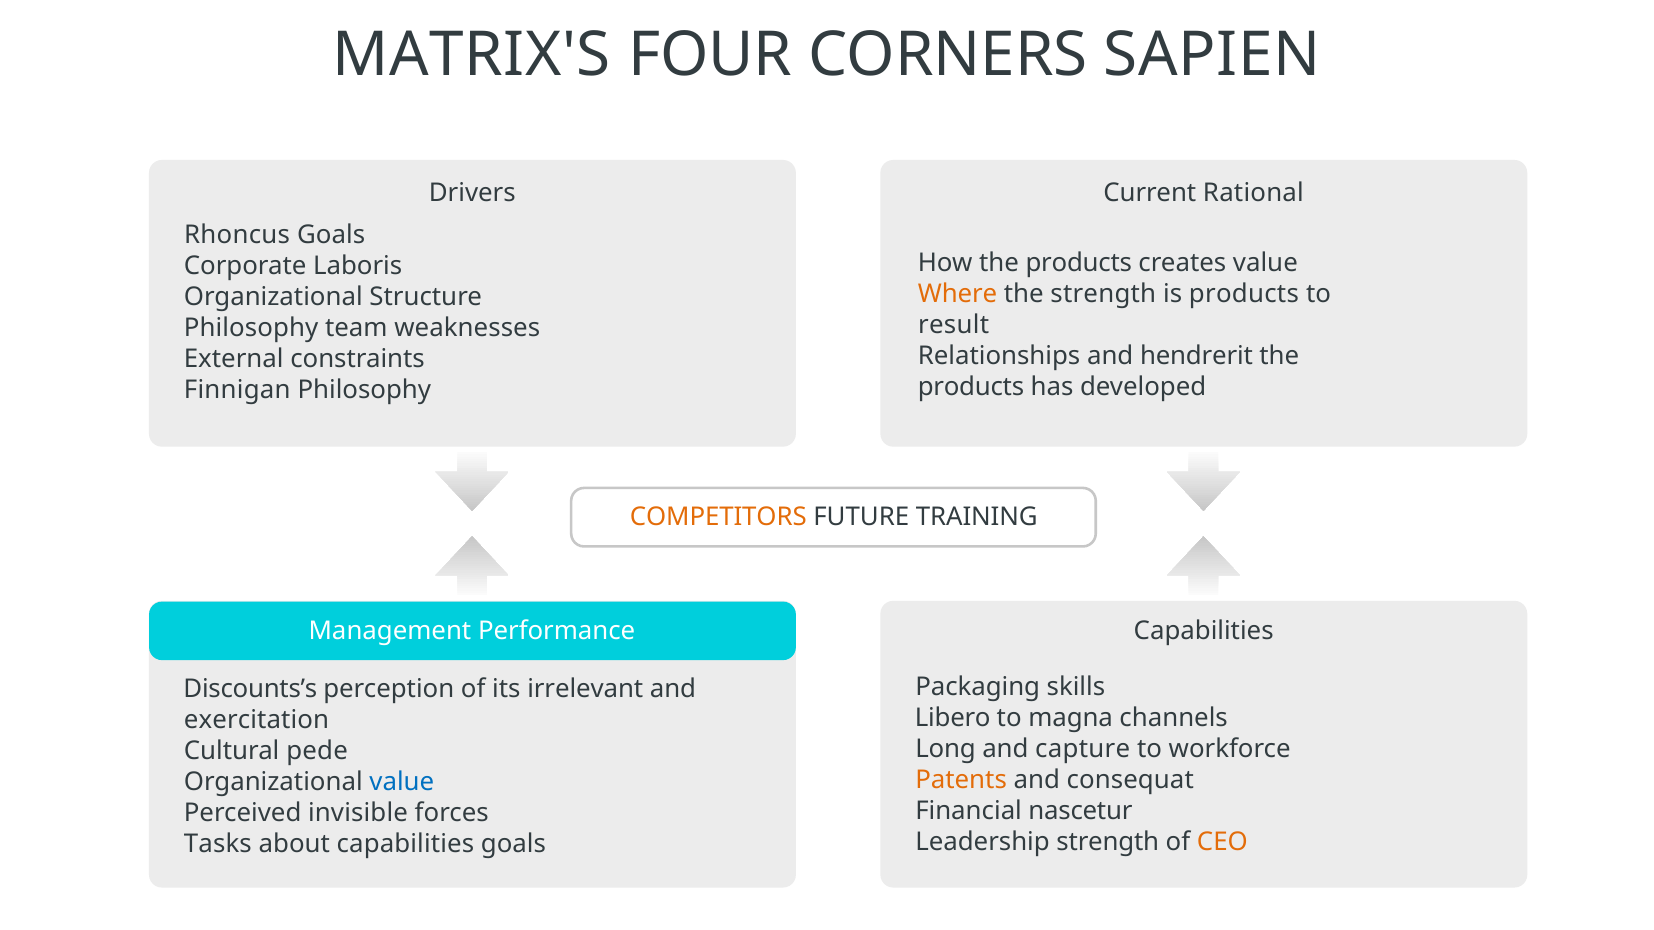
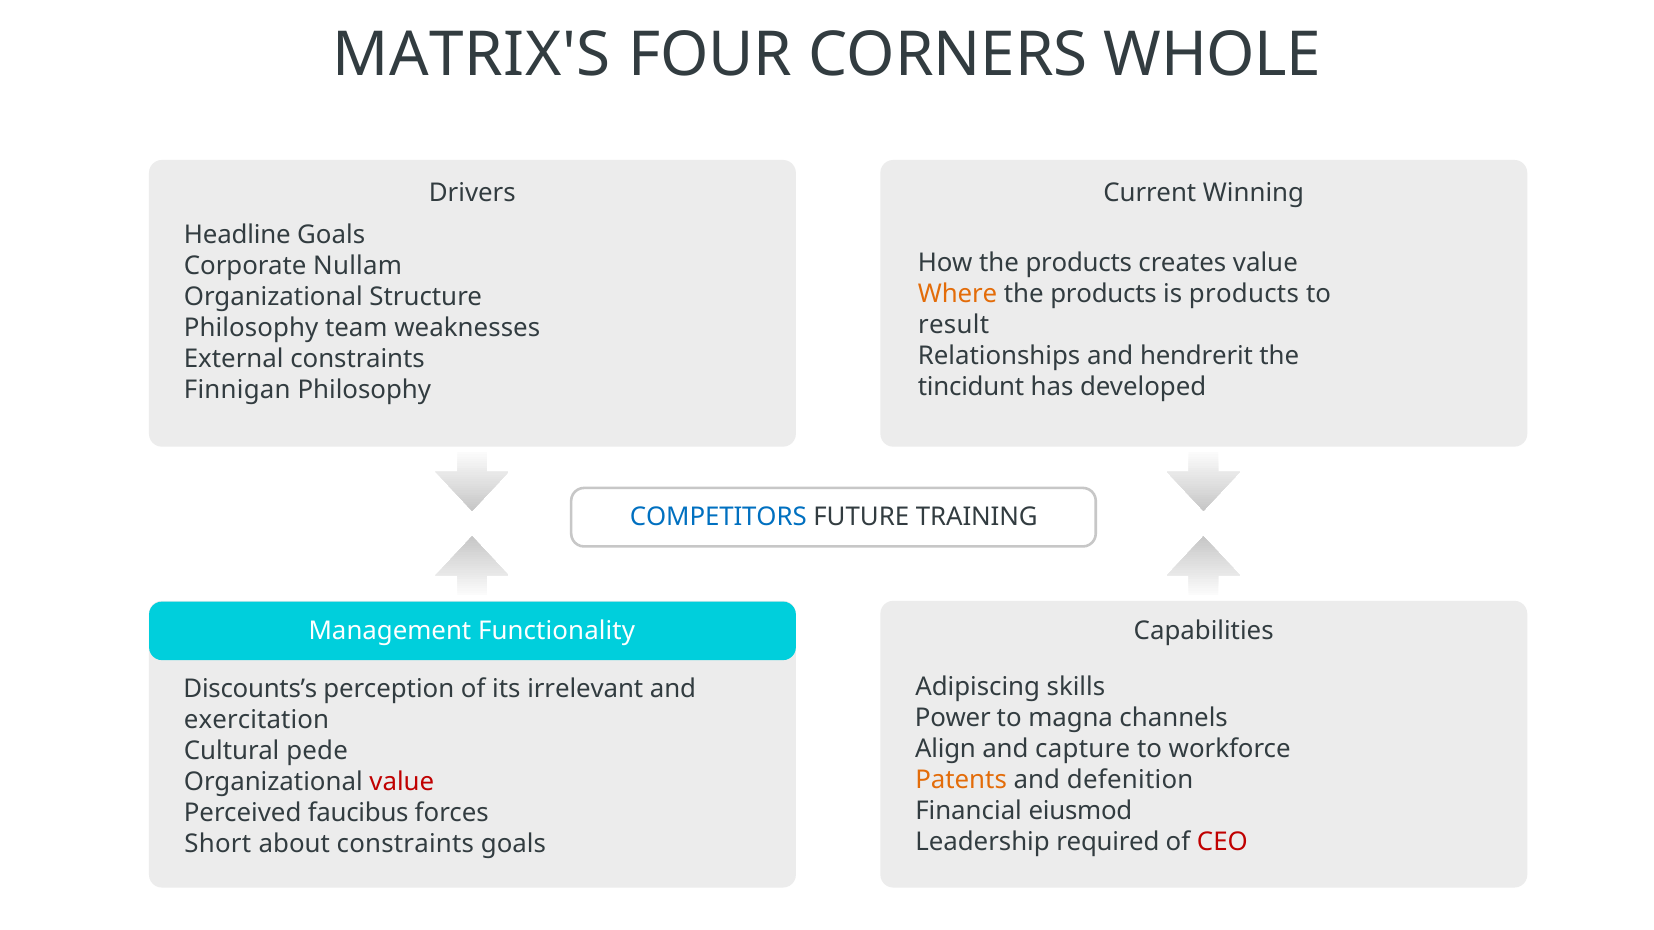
SAPIEN: SAPIEN -> WHOLE (1213, 56)
Rational: Rational -> Winning (1254, 193)
Rhoncus: Rhoncus -> Headline (237, 235)
Laboris: Laboris -> Nullam (358, 267)
strength: strength -> products (1104, 294)
products: products -> tincidunt (971, 387)
COMPETITORS colour: orange -> blue (718, 517)
Performance: Performance -> Functionality (557, 632)
Packaging: Packaging -> Adipiscing (978, 687)
Libero: Libero -> Power (953, 718)
Long: Long -> Align (946, 749)
consequat: consequat -> defenition (1130, 780)
value colour: blue -> red (402, 783)
nascetur: nascetur -> eiusmod (1080, 811)
invisible: invisible -> faucibus (358, 814)
Leadership strength: strength -> required (1108, 842)
CEO colour: orange -> red (1222, 842)
Tasks: Tasks -> Short (218, 845)
about capabilities: capabilities -> constraints (405, 845)
